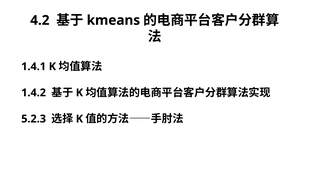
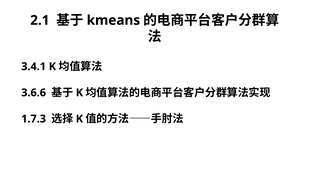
4.2: 4.2 -> 2.1 (40, 20)
1.4.1: 1.4.1 -> 3.4.1 (34, 66)
1.4.2: 1.4.2 -> 3.6.6 (34, 92)
5.2.3: 5.2.3 -> 1.7.3 (34, 118)
